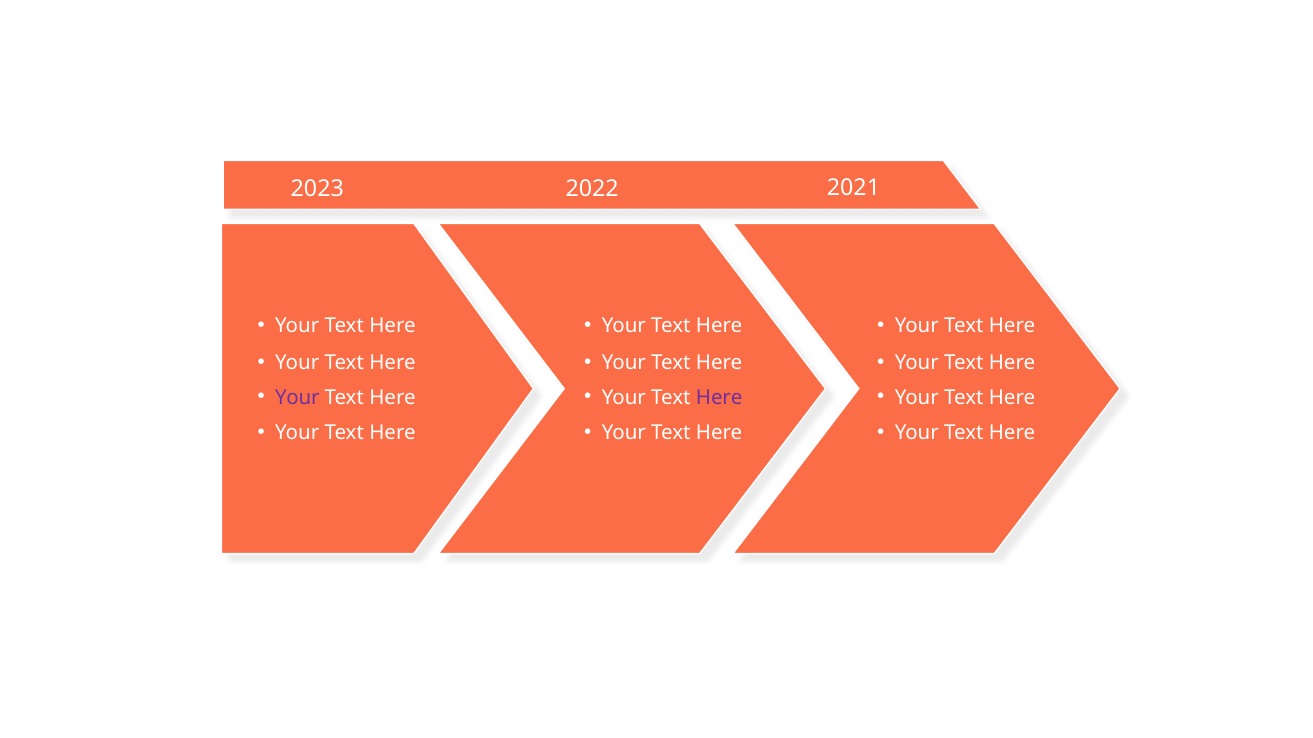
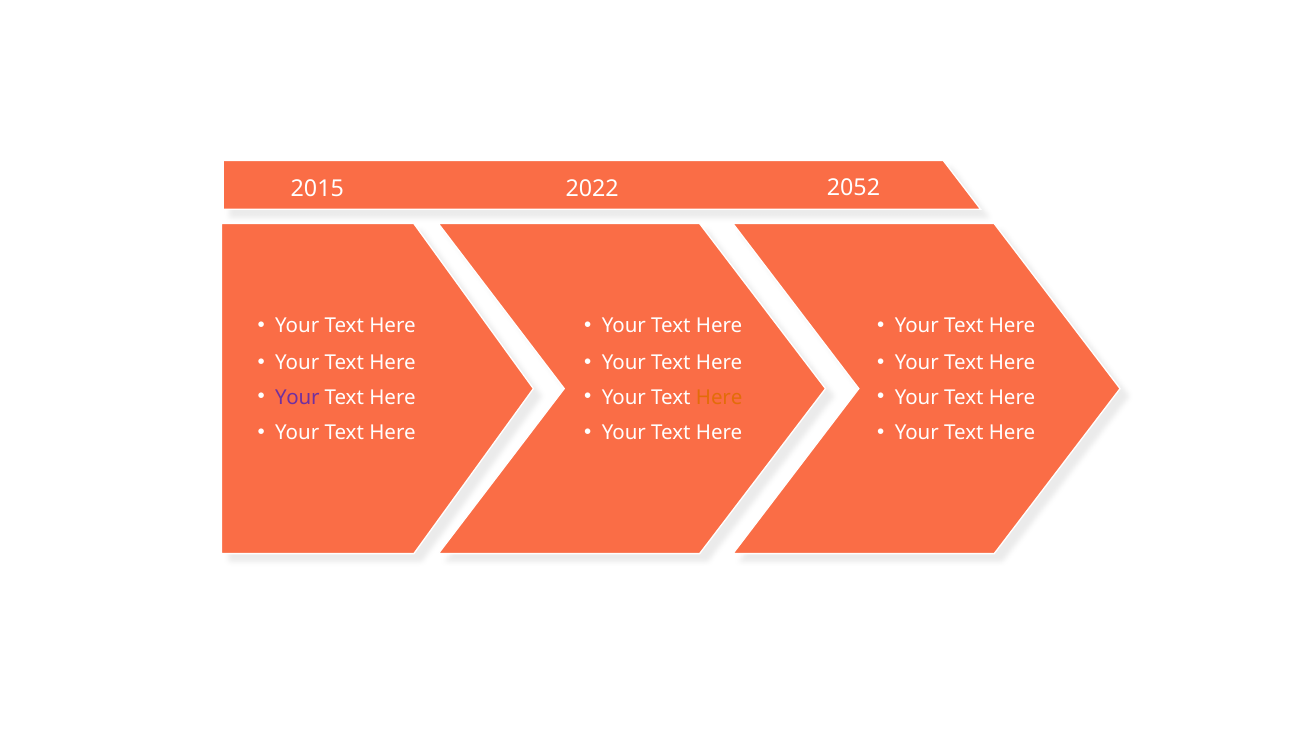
2023: 2023 -> 2015 (317, 189)
2021: 2021 -> 2052 (853, 188)
Here colour: purple -> orange (719, 398)
